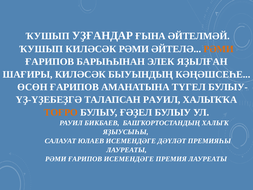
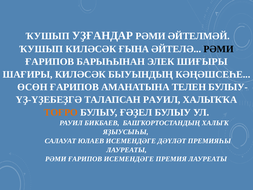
УҘҒАНДАР ҒЫНА: ҒЫНА -> РӘМИ (150, 36)
КИЛӘСӘК РӘМИ: РӘМИ -> ҒЫНА (134, 49)
РӘМИ colour: orange -> black (219, 49)
ЯҘЫЛҒАН: ЯҘЫЛҒАН -> ШИҒЫРЫ (202, 62)
ТҮГЕЛ: ТҮГЕЛ -> ТЕЛЕН (189, 87)
